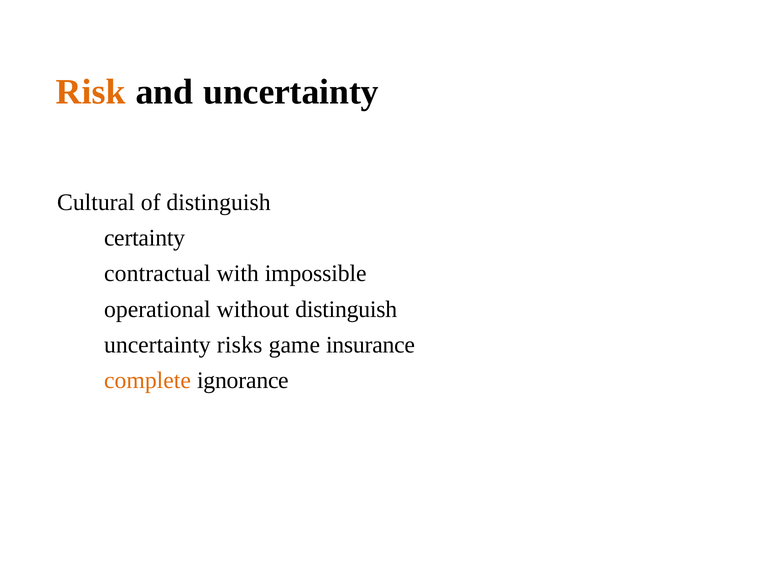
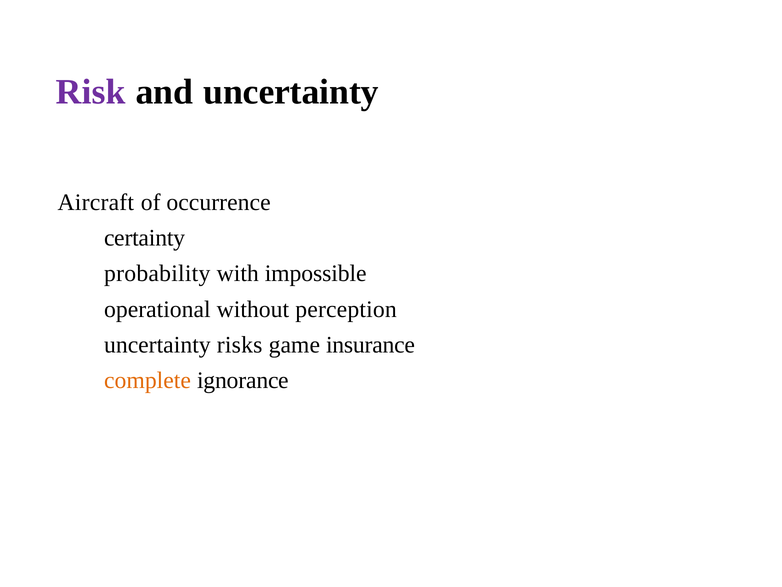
Risk colour: orange -> purple (91, 92)
Cultural: Cultural -> Aircraft (96, 202)
of distinguish: distinguish -> occurrence (219, 202)
contractual: contractual -> probability (157, 274)
without distinguish: distinguish -> perception (346, 309)
